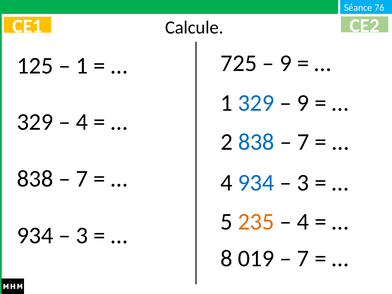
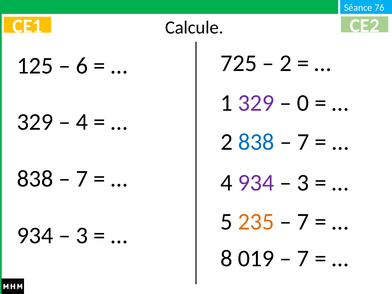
9: 9 -> 2 (286, 63)
1: 1 -> 6 (82, 66)
329 colour: blue -> purple (256, 103)
9: 9 -> 0 (303, 103)
934 colour: blue -> purple (256, 183)
4: 4 -> 7 (303, 222)
